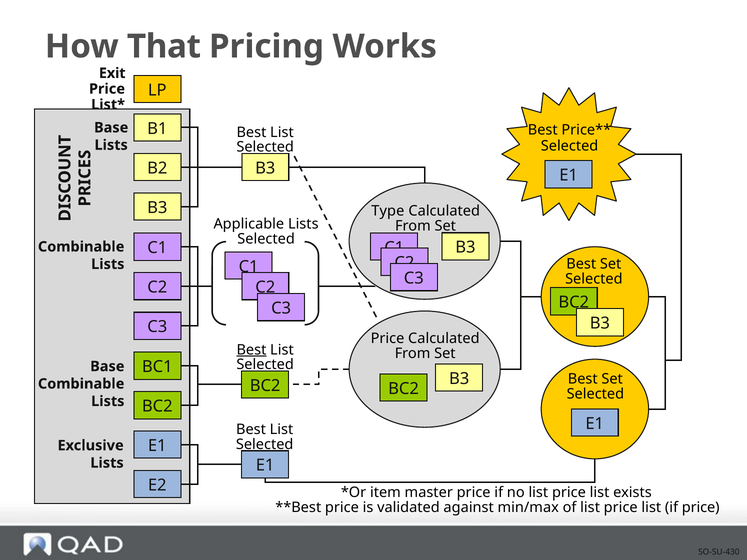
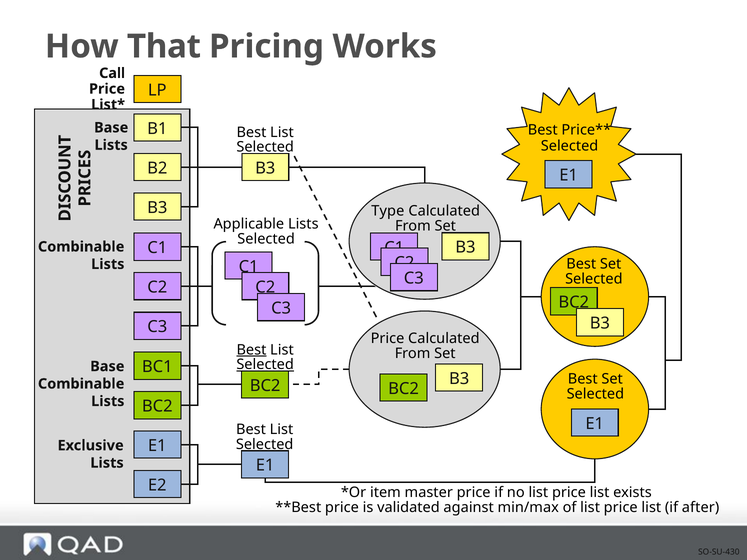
Exit: Exit -> Call (112, 73)
Selected underline: none -> present (265, 365)
if price: price -> after (701, 508)
